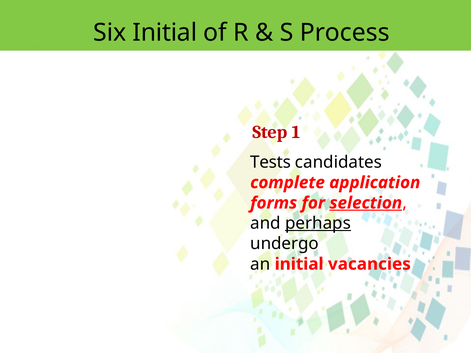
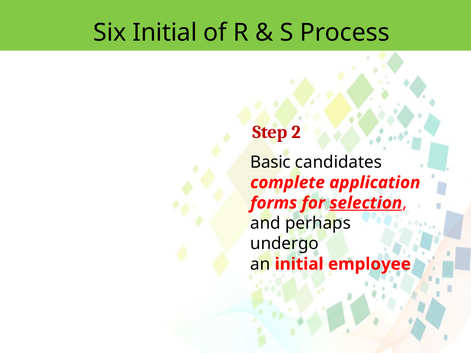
1: 1 -> 2 (296, 132)
Tests: Tests -> Basic (270, 162)
perhaps underline: present -> none (318, 223)
vacancies: vacancies -> employee (369, 264)
